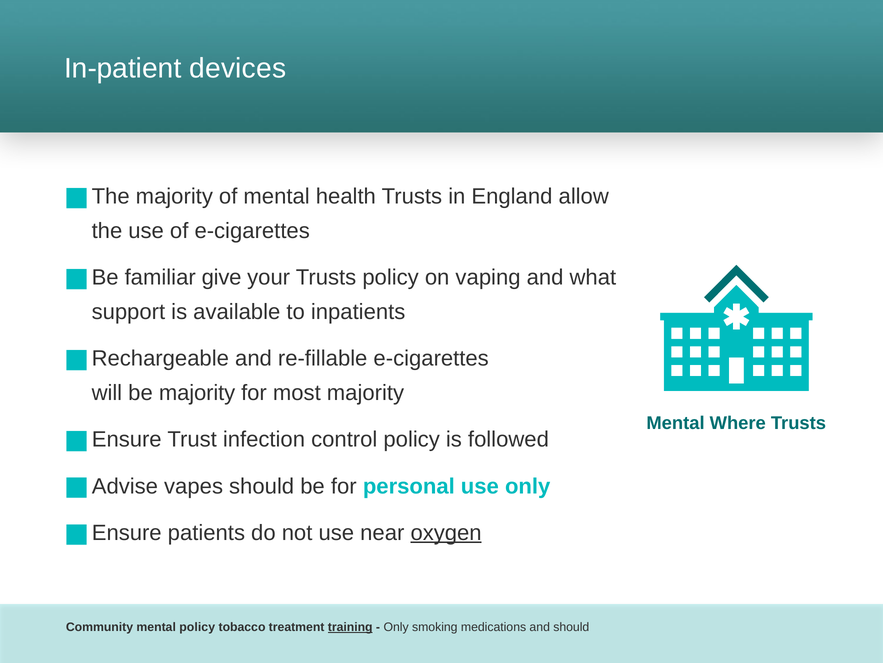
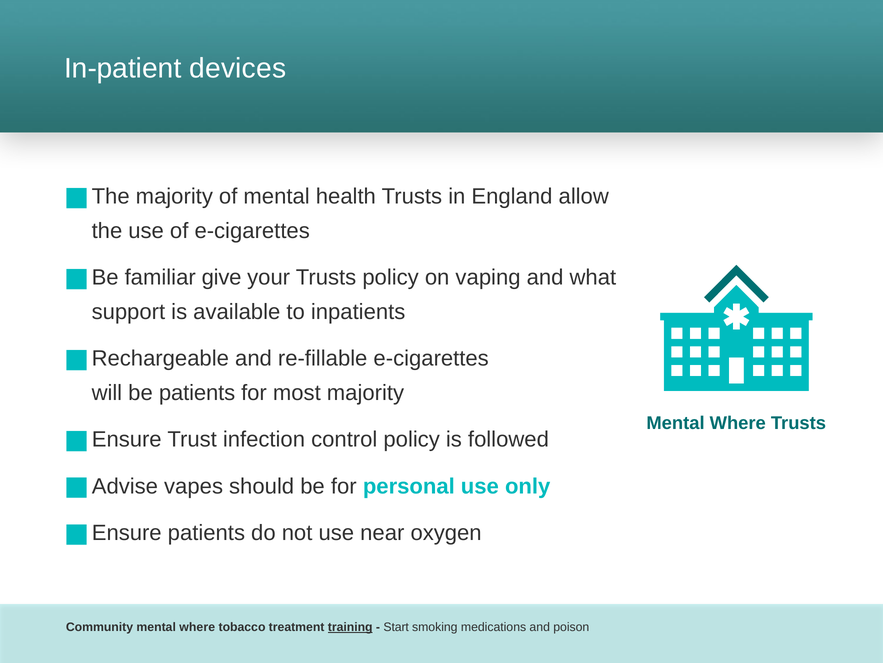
be majority: majority -> patients (197, 392)
oxygen underline: present -> none (446, 532)
Community mental policy: policy -> where (197, 626)
Only: Only -> Start (396, 626)
and should: should -> poison (571, 626)
